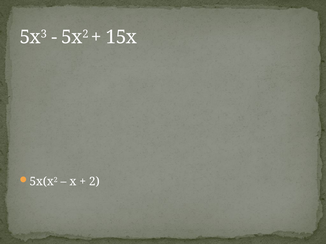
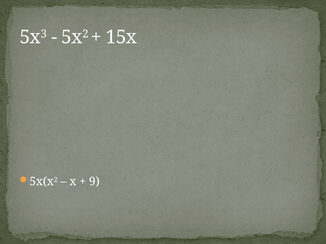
2: 2 -> 9 (94, 182)
